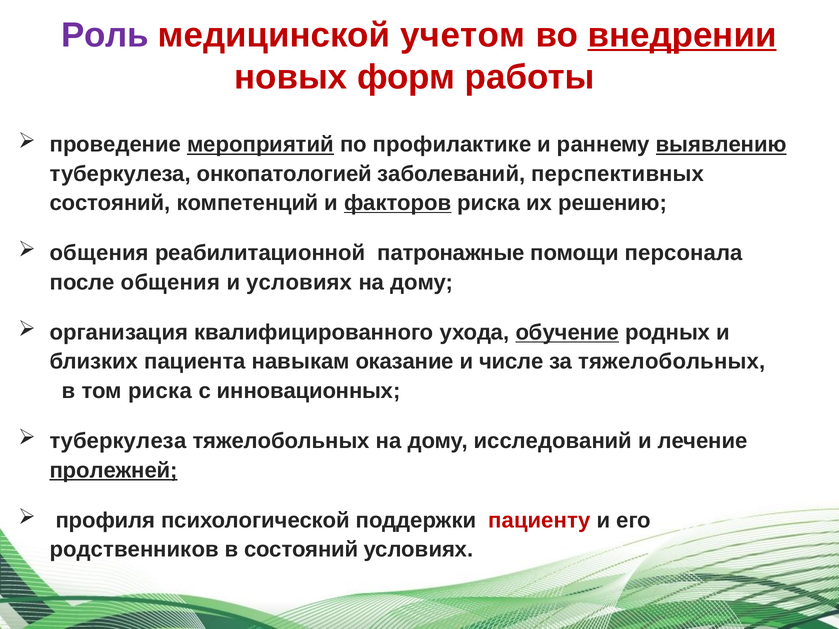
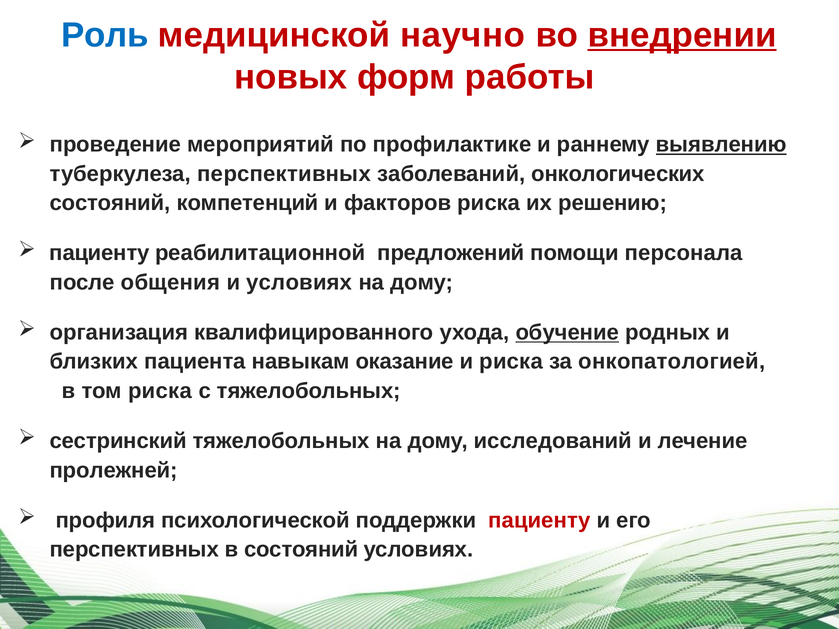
Роль colour: purple -> blue (105, 35)
учетом: учетом -> научно (463, 35)
мероприятий underline: present -> none (260, 145)
туберкулеза онкопатологией: онкопатологией -> перспективных (284, 174)
перспективных: перспективных -> онкологических (618, 174)
факторов underline: present -> none (398, 203)
общения: общения -> пациенту (99, 253)
патронажные: патронажные -> предложений (451, 253)
и числе: числе -> риска (511, 362)
за тяжелобольных: тяжелобольных -> онкопатологией (672, 362)
с инновационных: инновационных -> тяжелобольных (309, 391)
туберкулеза: туберкулеза -> сестринский (118, 441)
пролежней underline: present -> none (114, 470)
родственников: родственников -> перспективных (134, 550)
